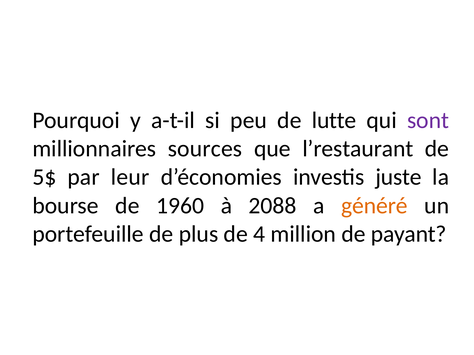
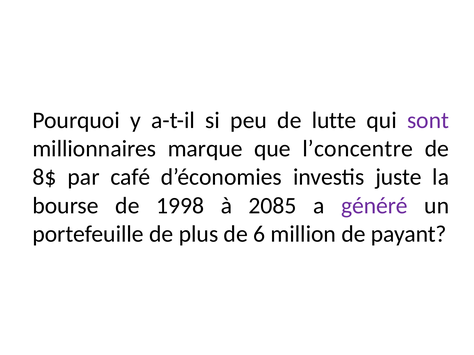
sources: sources -> marque (205, 149)
l’restaurant: l’restaurant -> l’concentre (358, 149)
5$: 5$ -> 8$ (44, 177)
leur: leur -> café (130, 177)
1960: 1960 -> 1998 (180, 206)
2088: 2088 -> 2085 (273, 206)
généré colour: orange -> purple (374, 206)
4: 4 -> 6 (259, 234)
